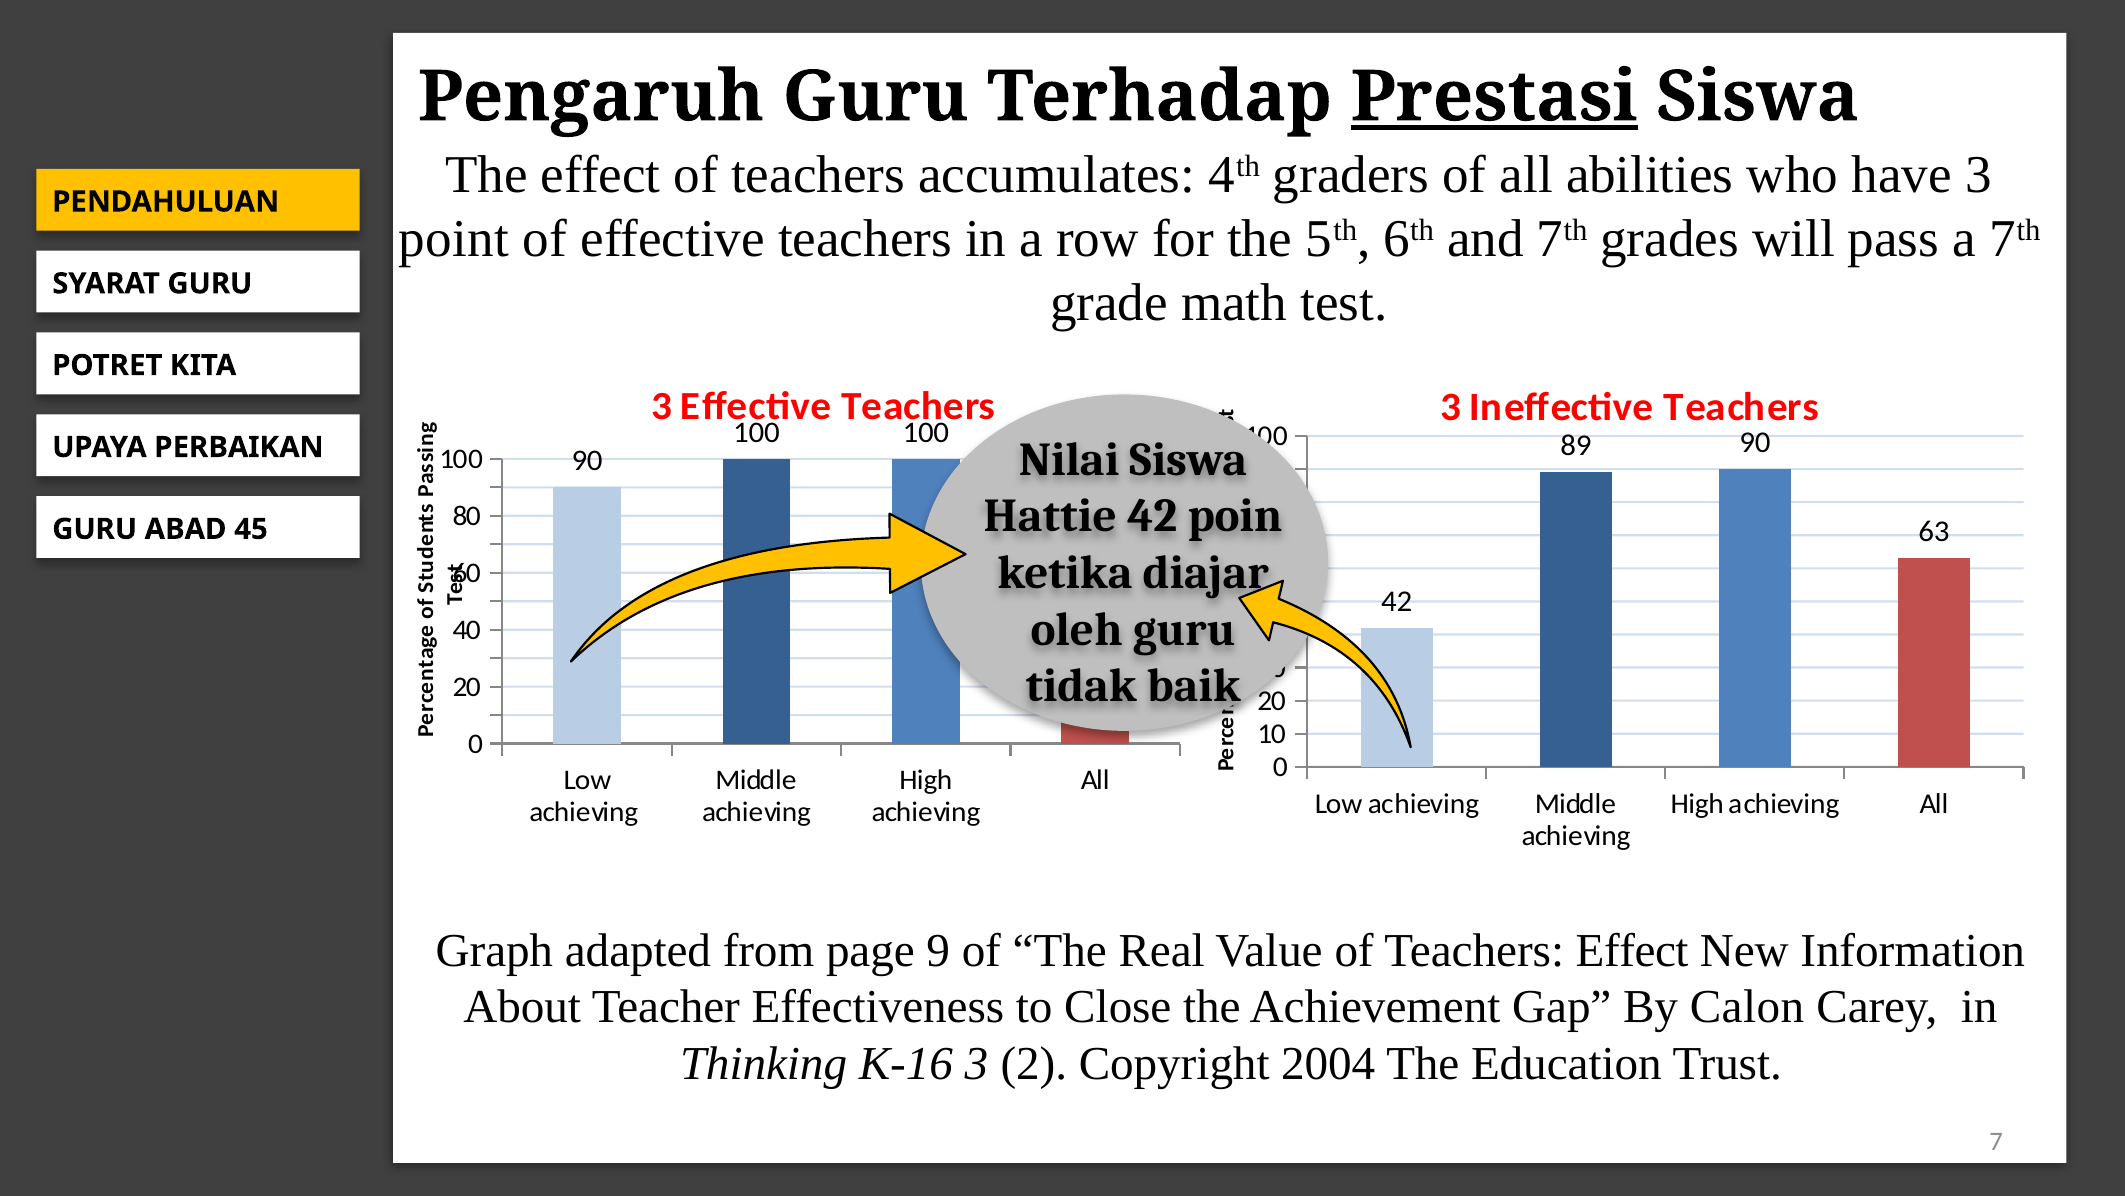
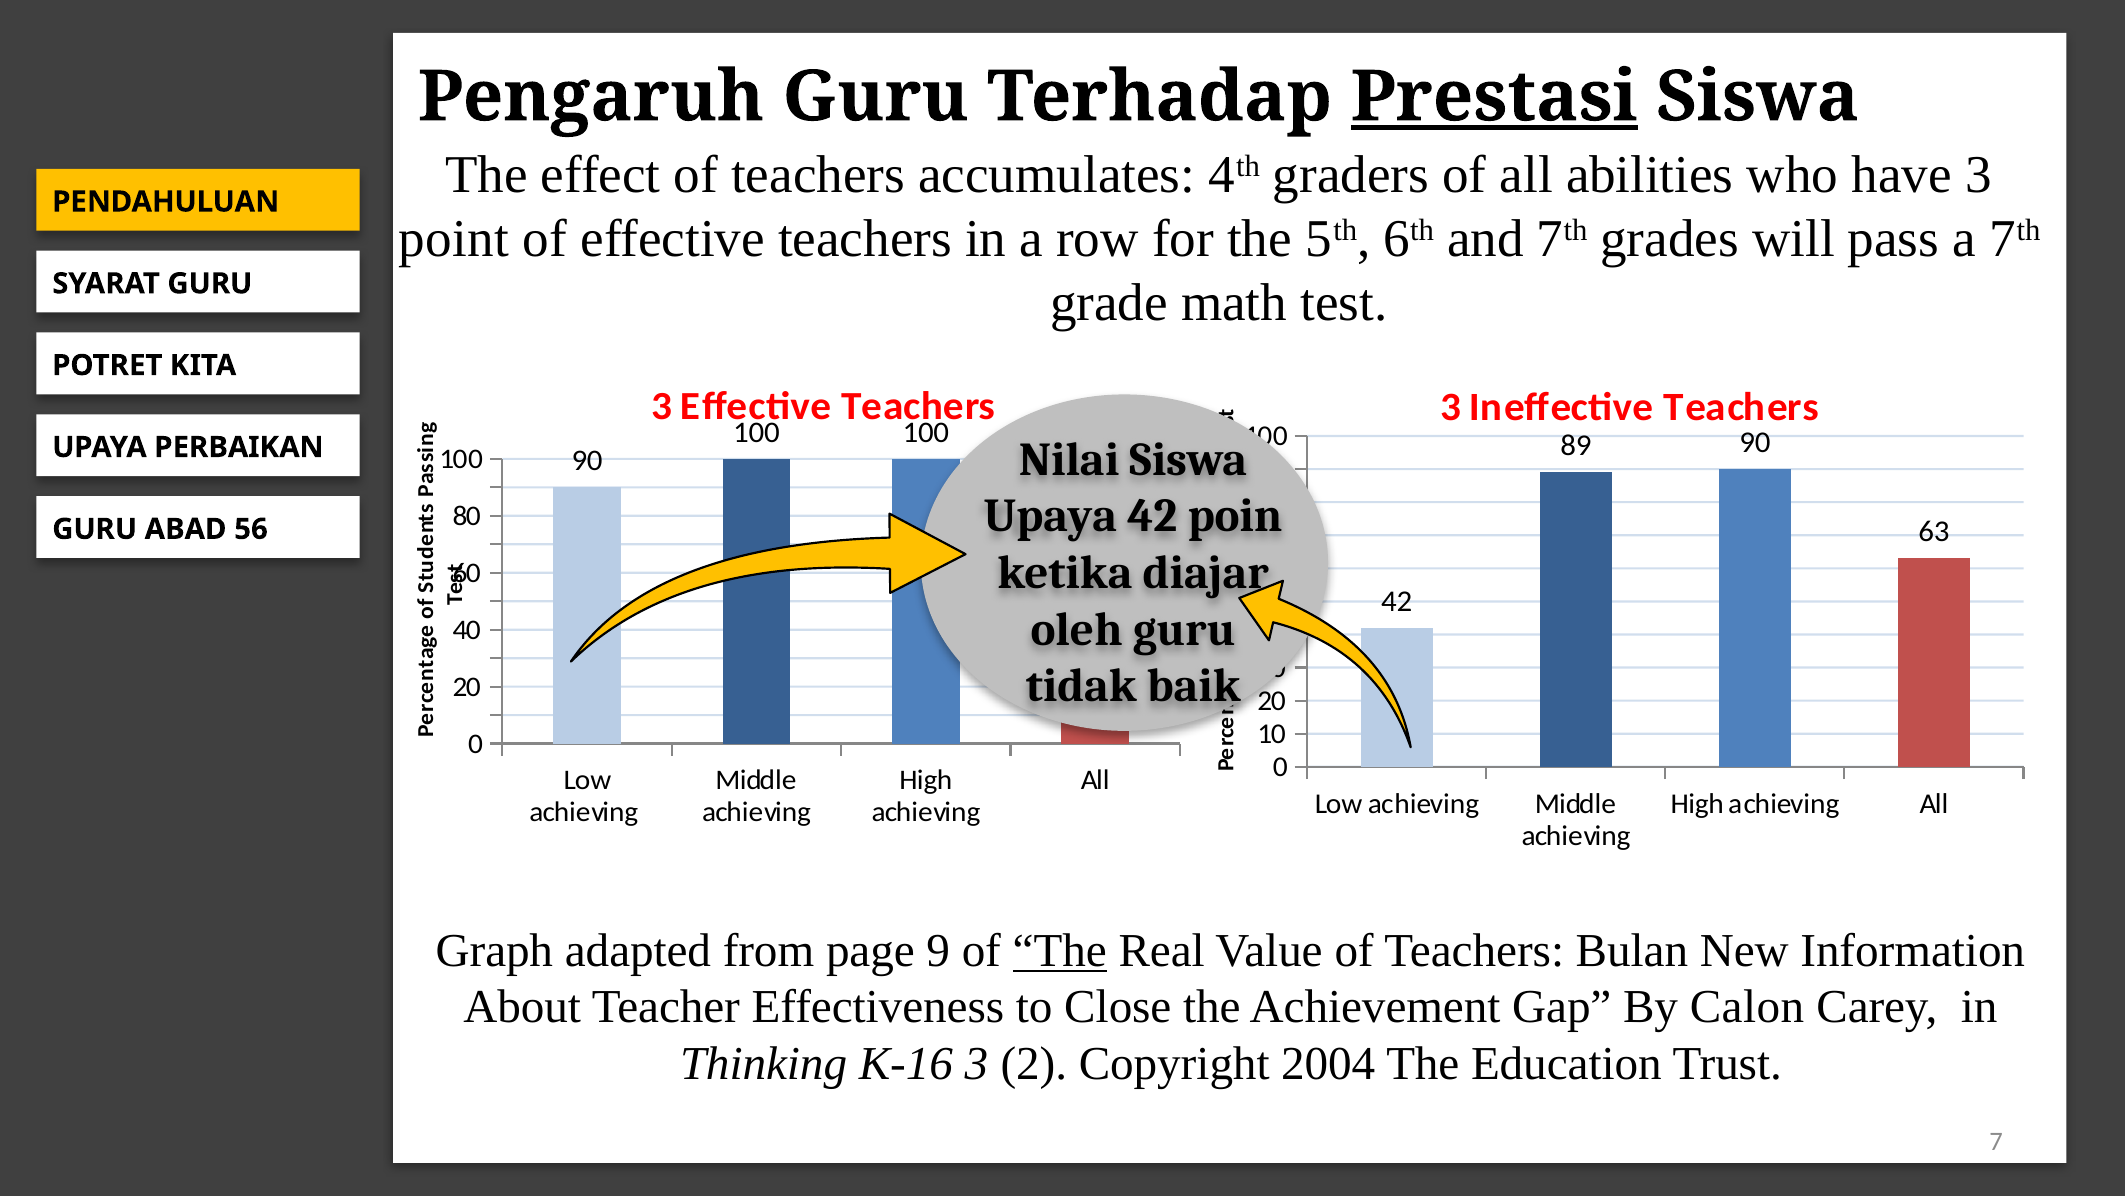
Hattie: Hattie -> Upaya (1050, 516)
45: 45 -> 56 (251, 529)
The underline: none -> present (1060, 950)
Teachers Effect: Effect -> Bulan (1632, 950)
